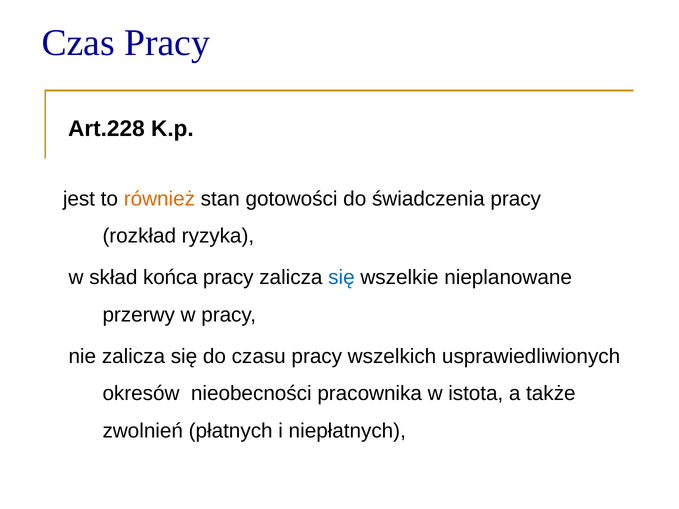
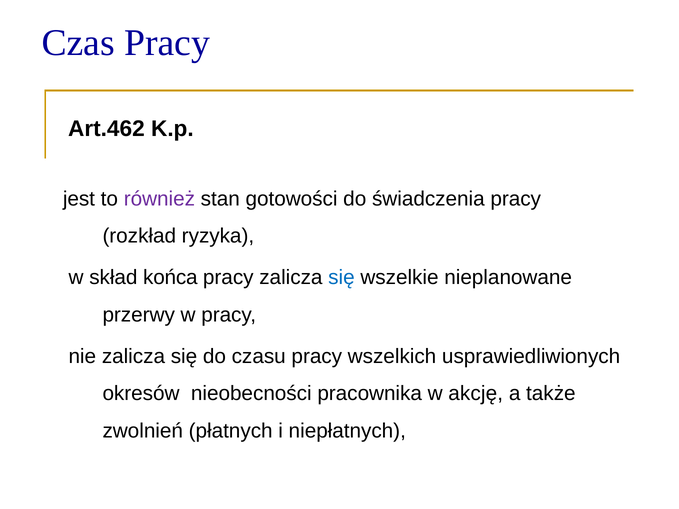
Art.228: Art.228 -> Art.462 (106, 129)
również colour: orange -> purple (159, 199)
istota: istota -> akcję (476, 394)
